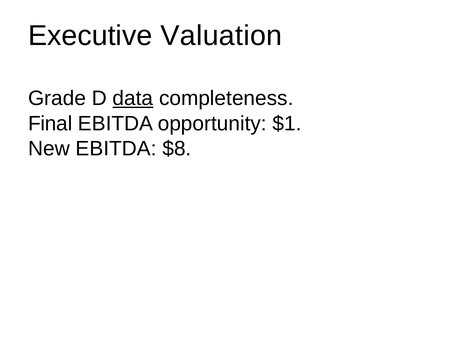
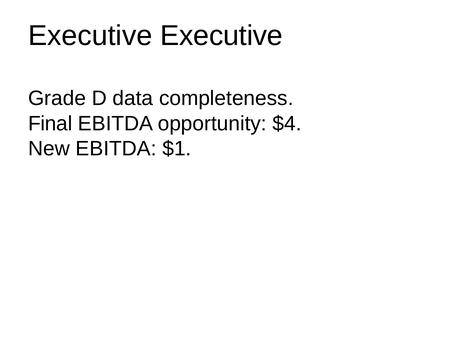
Executive Valuation: Valuation -> Executive (222, 36)
data underline: present -> none (133, 98)
$1: $1 -> $4 (287, 123)
$8: $8 -> $1 (177, 148)
